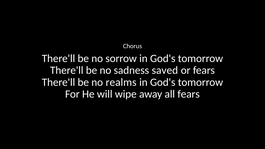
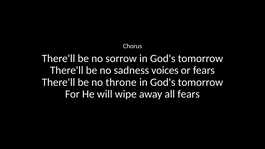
saved: saved -> voices (165, 70)
realms: realms -> throne (121, 82)
